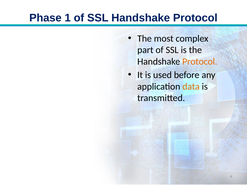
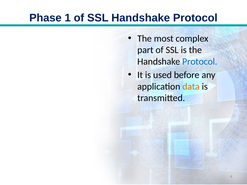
Protocol colour: orange -> blue (200, 62)
